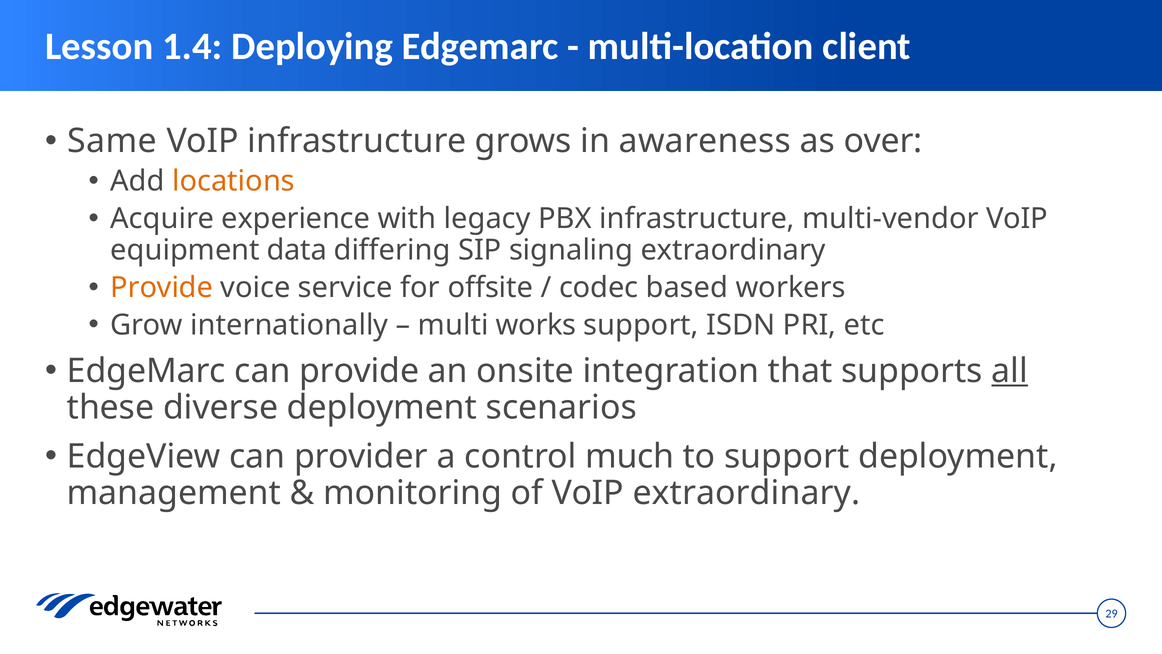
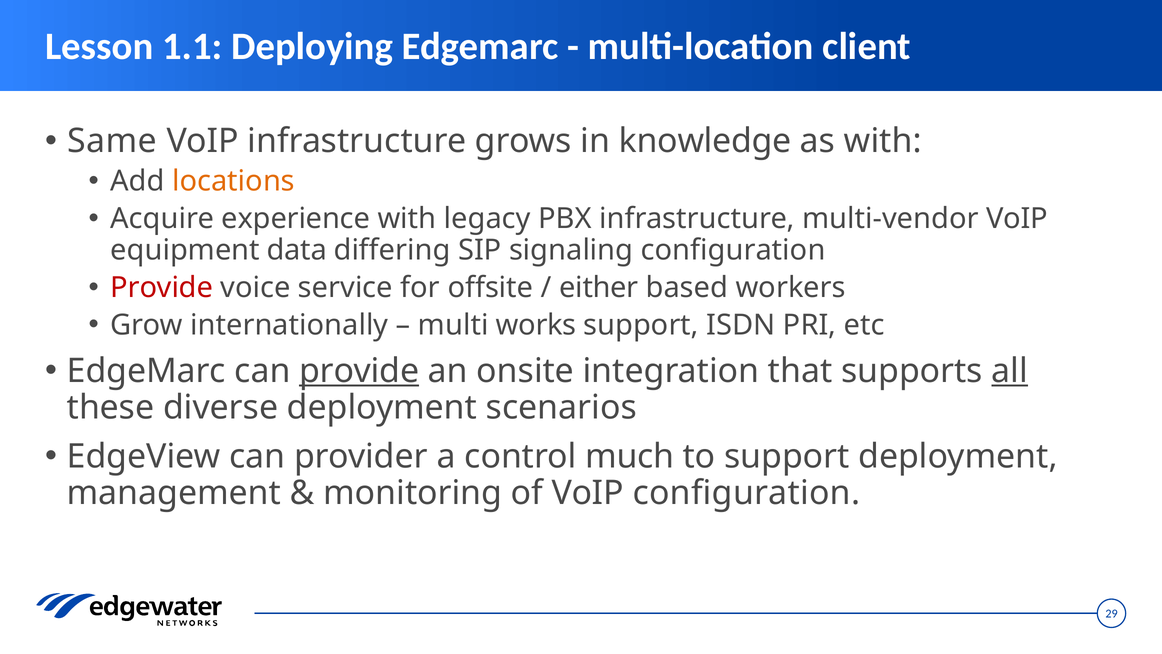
1.4: 1.4 -> 1.1 (192, 46)
awareness: awareness -> knowledge (705, 141)
as over: over -> with (883, 141)
signaling extraordinary: extraordinary -> configuration (733, 250)
Provide colour: orange -> red (162, 287)
codec: codec -> either (599, 287)
provide underline: none -> present (359, 371)
VoIP extraordinary: extraordinary -> configuration (746, 493)
